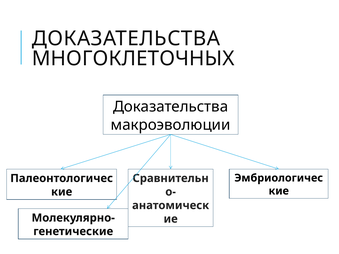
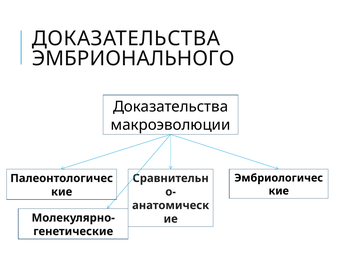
МНОГОКЛЕТОЧНЫХ: МНОГОКЛЕТОЧНЫХ -> ЭМБРИОНАЛЬНОГО (133, 59)
